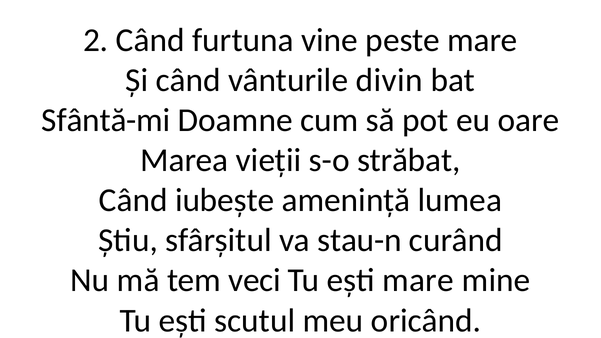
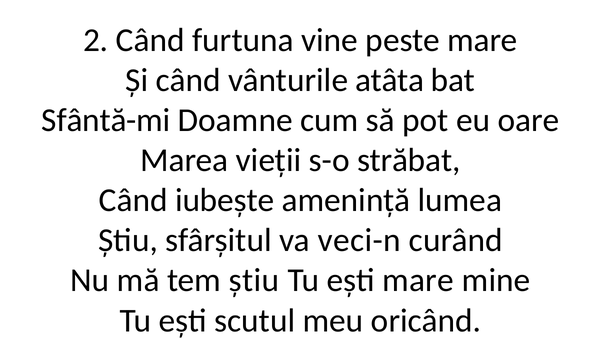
divin: divin -> atâta (390, 80)
stau-n: stau-n -> veci-n (359, 240)
tem veci: veci -> știu (254, 281)
